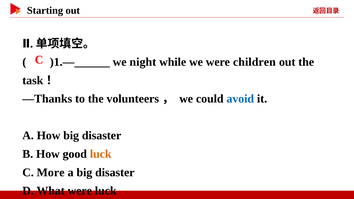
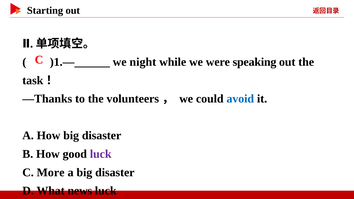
children: children -> speaking (255, 62)
luck colour: orange -> purple (101, 154)
What were: were -> news (80, 191)
